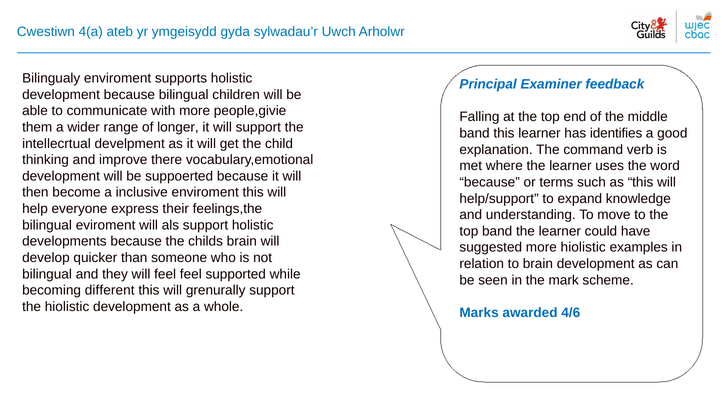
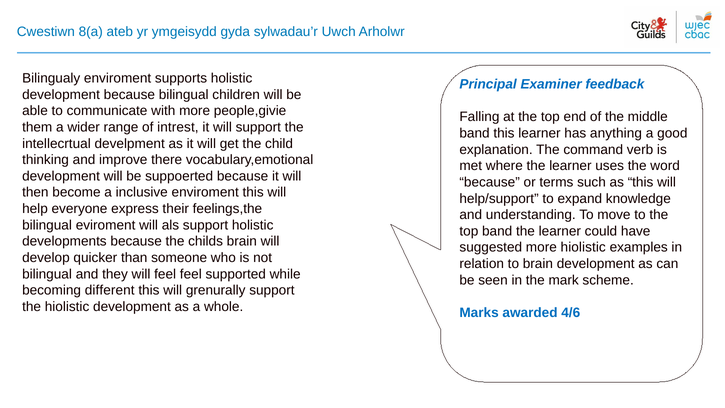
4(a: 4(a -> 8(a (91, 32)
longer: longer -> intrest (178, 127)
identifies: identifies -> anything (616, 133)
